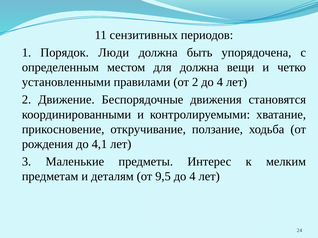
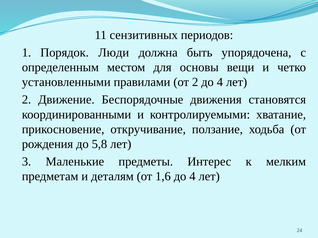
для должна: должна -> основы (199, 67)
4,1: 4,1 -> 5,8 (99, 144)
9,5: 9,5 -> 1,6 (163, 177)
